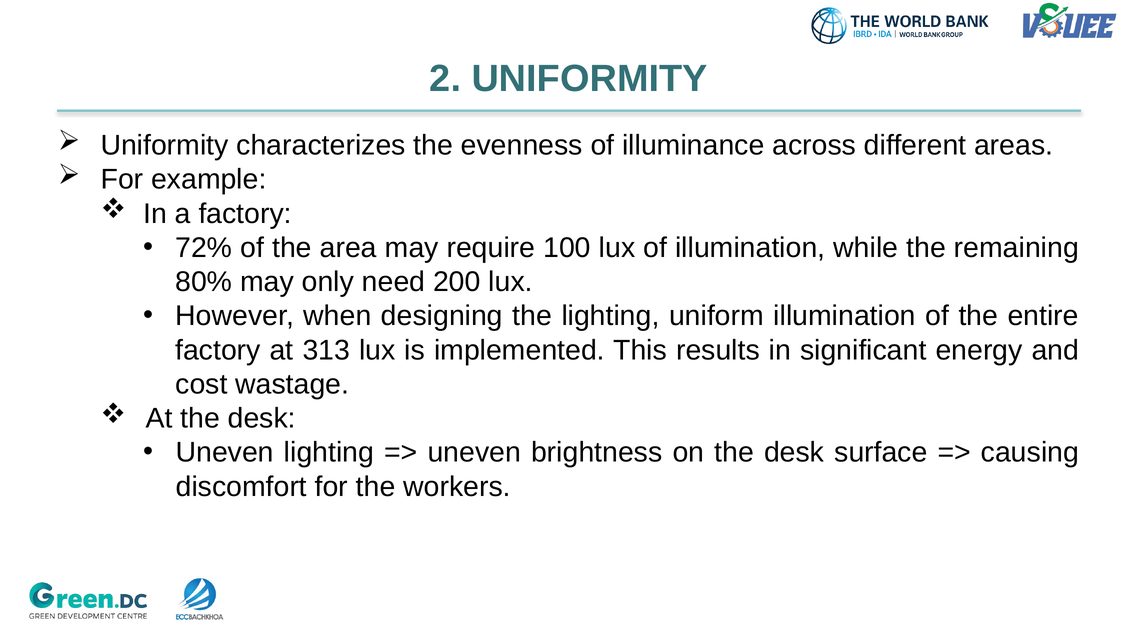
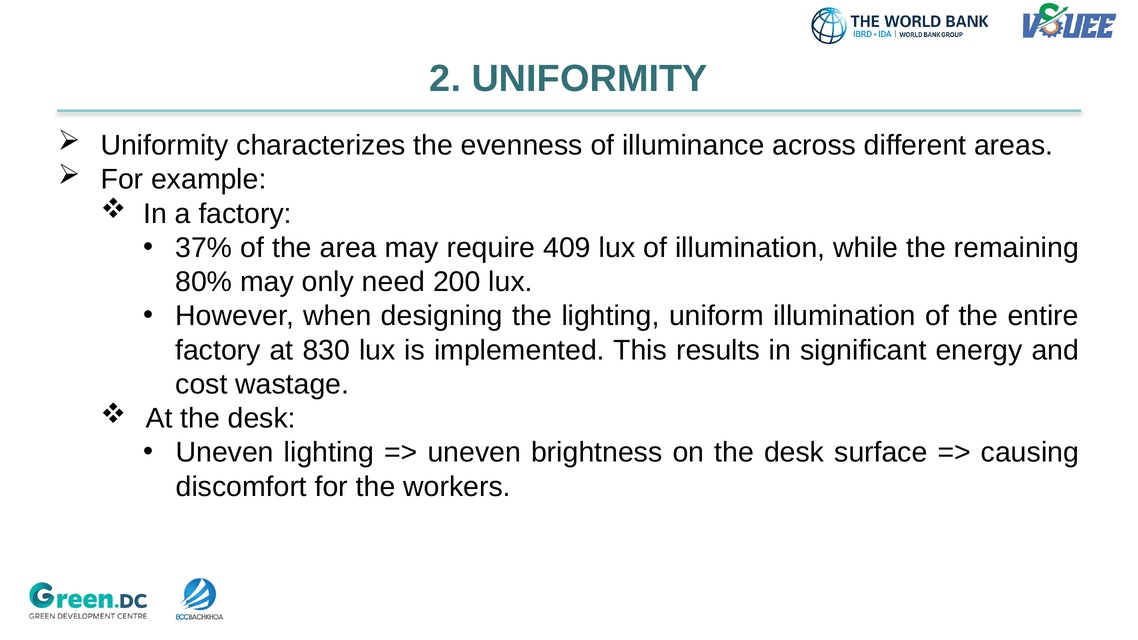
72%: 72% -> 37% (204, 248)
100: 100 -> 409 (567, 248)
313: 313 -> 830 (326, 350)
